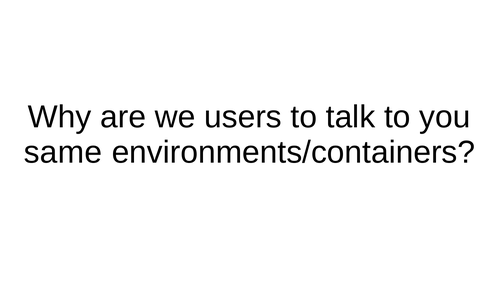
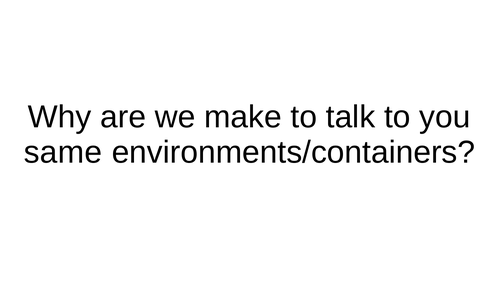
users: users -> make (243, 117)
